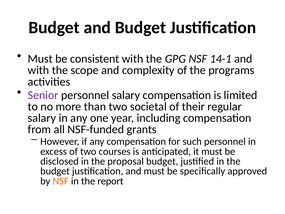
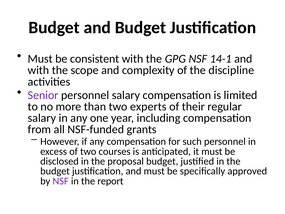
programs: programs -> discipline (231, 70)
societal: societal -> experts (148, 106)
NSF colour: orange -> purple (61, 181)
